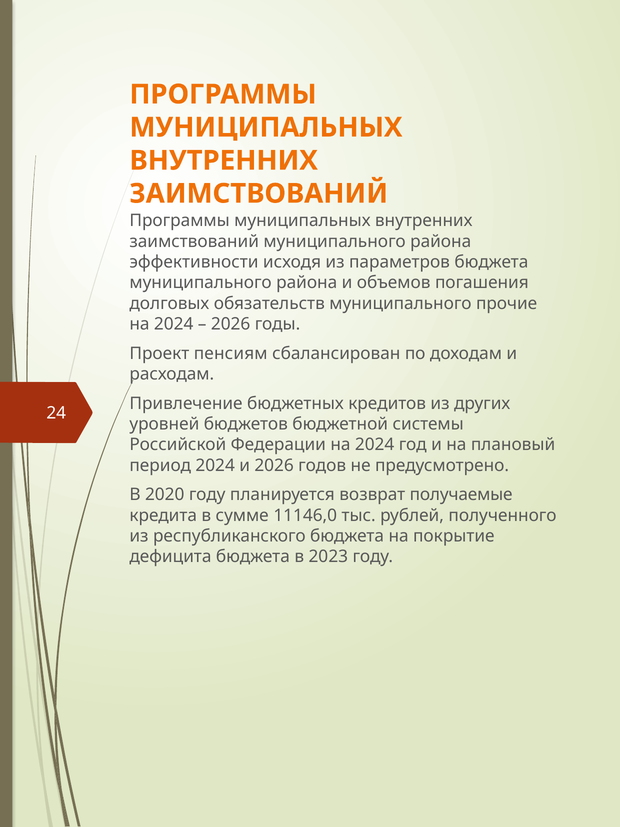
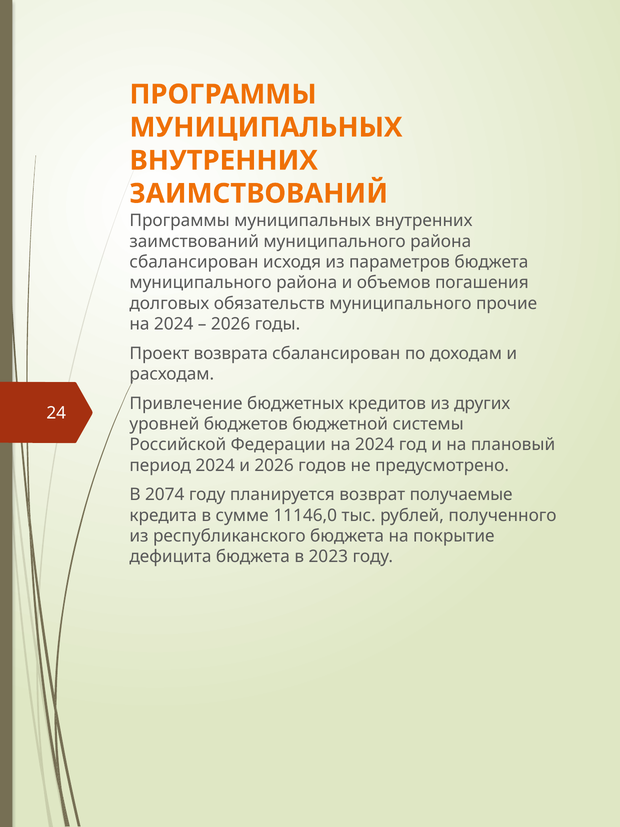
эффективности: эффективности -> сбалансирован (194, 262)
пенсиям: пенсиям -> возврата (231, 353)
2020: 2020 -> 2074 (165, 495)
